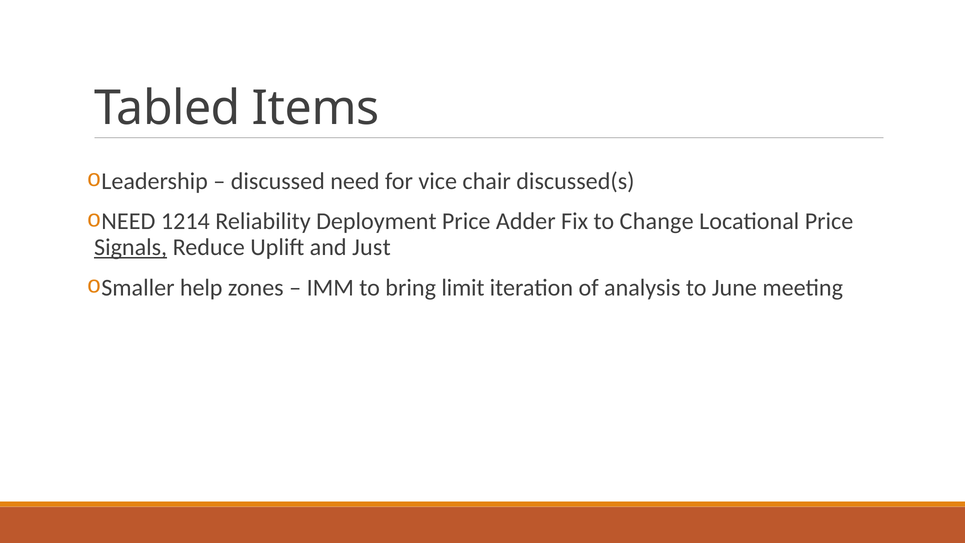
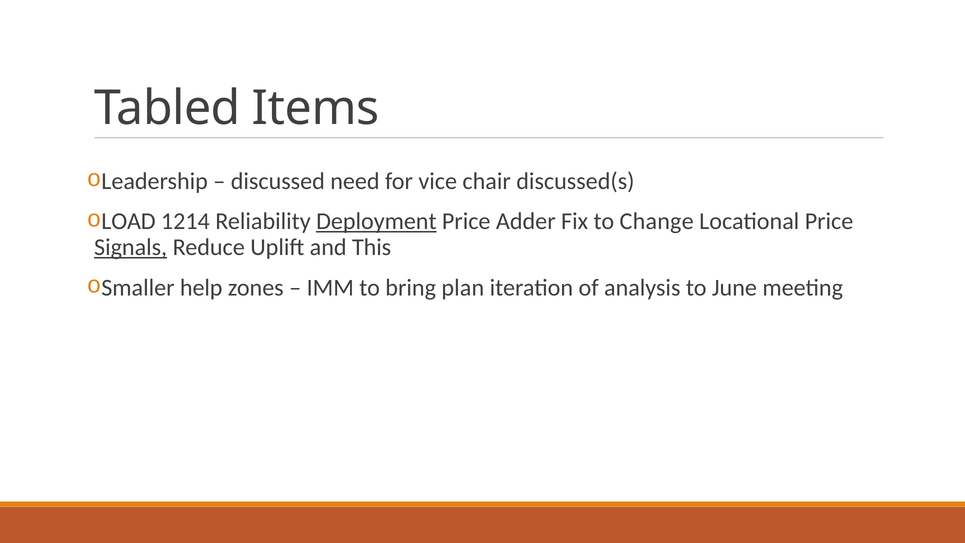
NEED: NEED -> LOAD (128, 221)
Deployment underline: none -> present (376, 221)
Just: Just -> This (372, 247)
limit: limit -> plan (463, 287)
